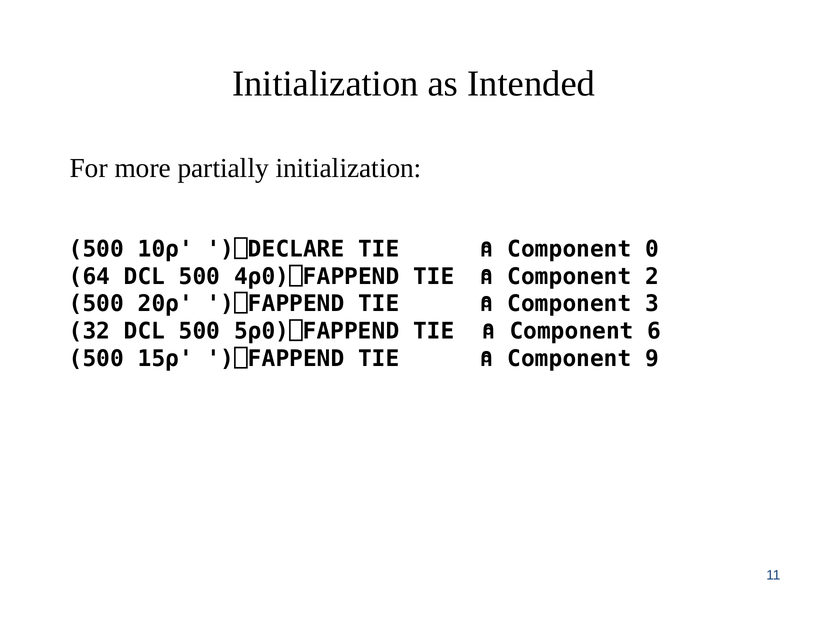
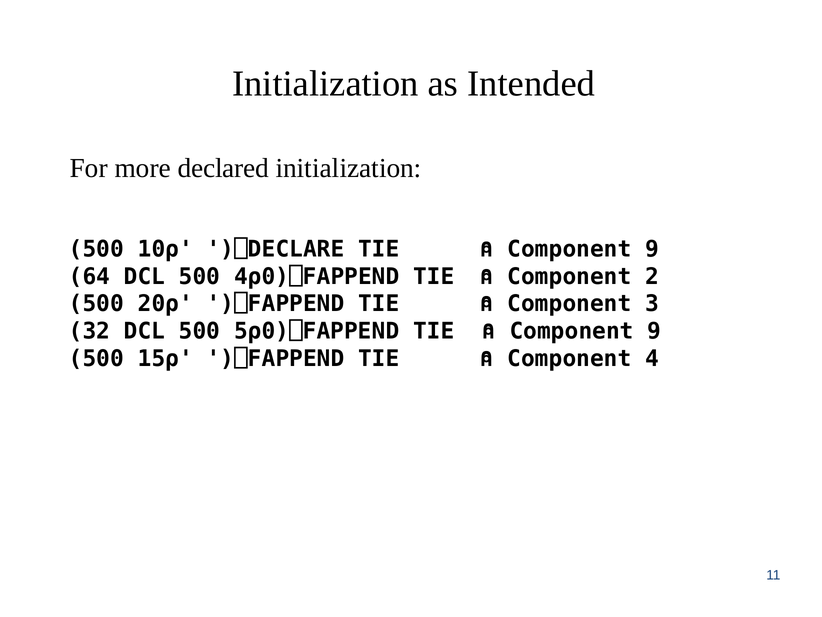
partially: partially -> declared (223, 168)
0: 0 -> 9 (652, 249)
6: 6 -> 9 (654, 331)
9: 9 -> 4 (652, 358)
